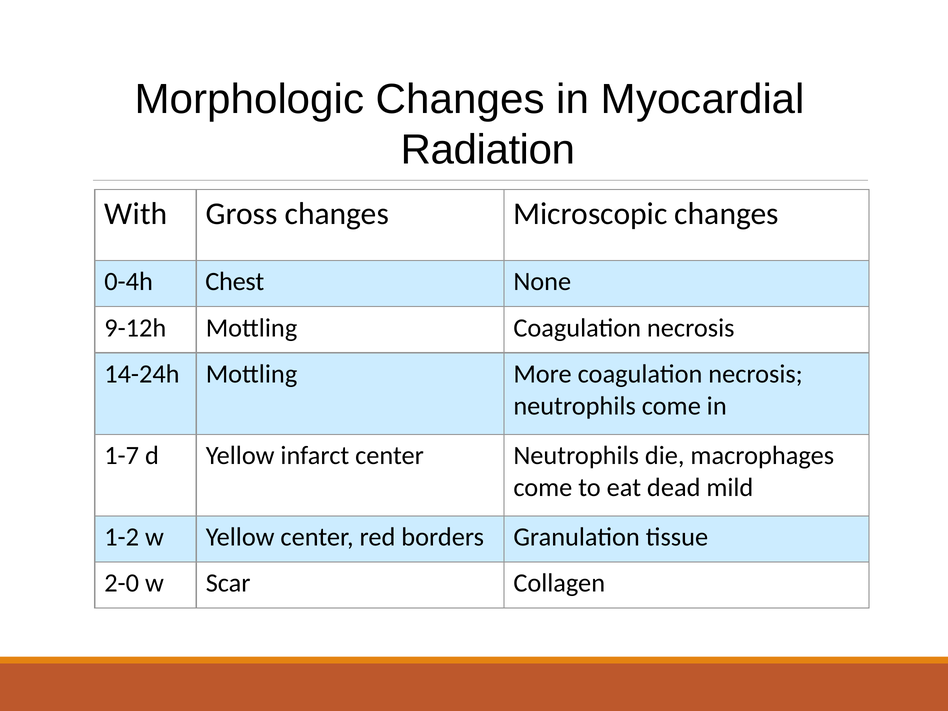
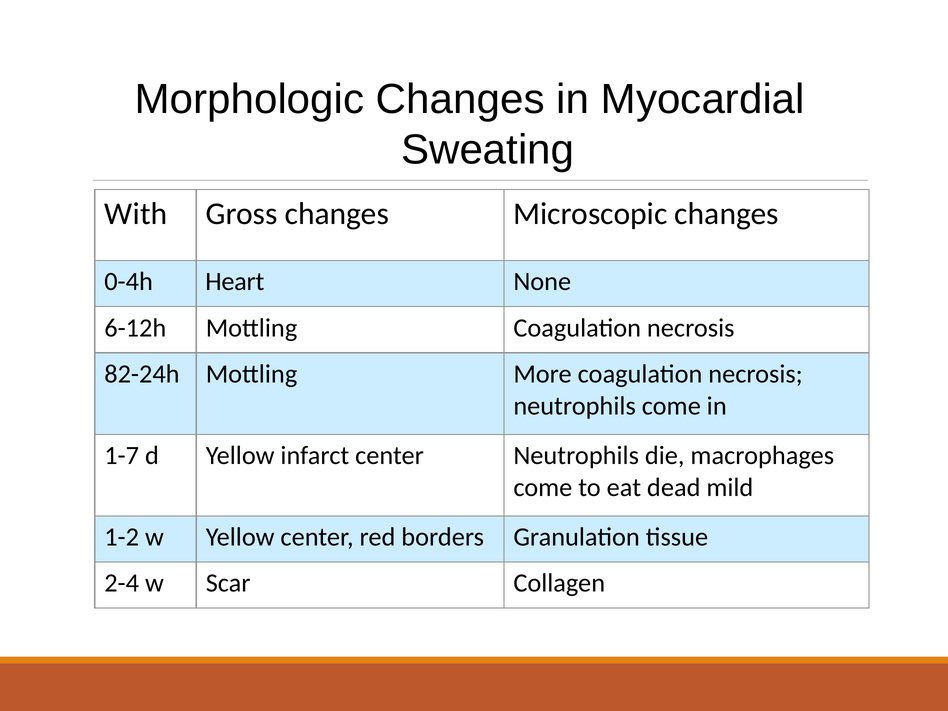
Radiation: Radiation -> Sweating (488, 150)
Chest: Chest -> Heart (235, 282)
9-12h: 9-12h -> 6-12h (135, 328)
14-24h: 14-24h -> 82-24h (142, 374)
2-0: 2-0 -> 2-4 (122, 583)
